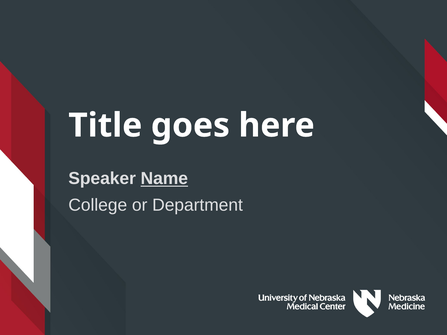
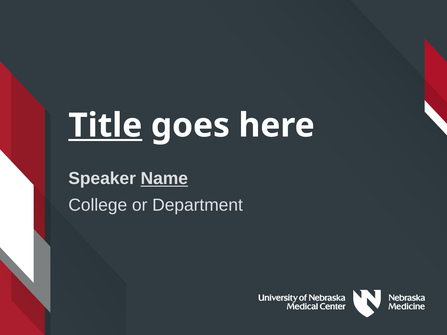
Title underline: none -> present (105, 126)
